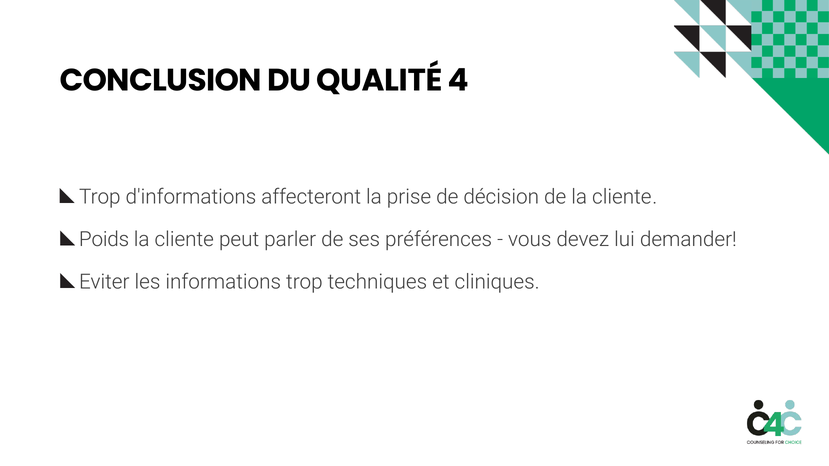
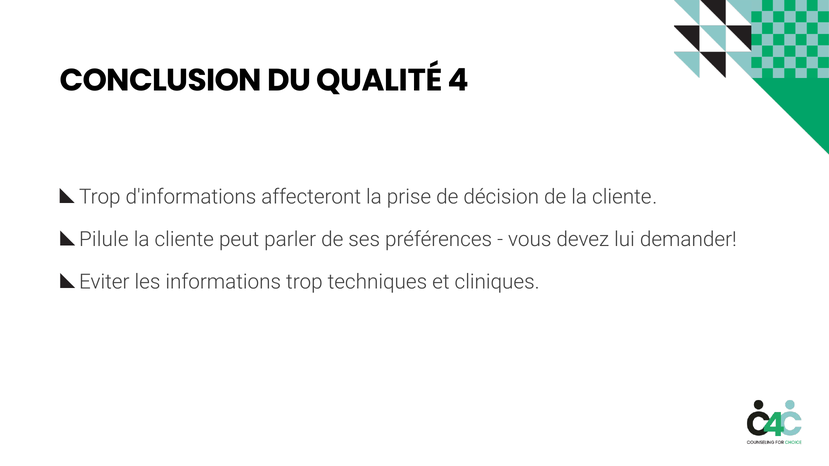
Poids: Poids -> Pilule (104, 240)
